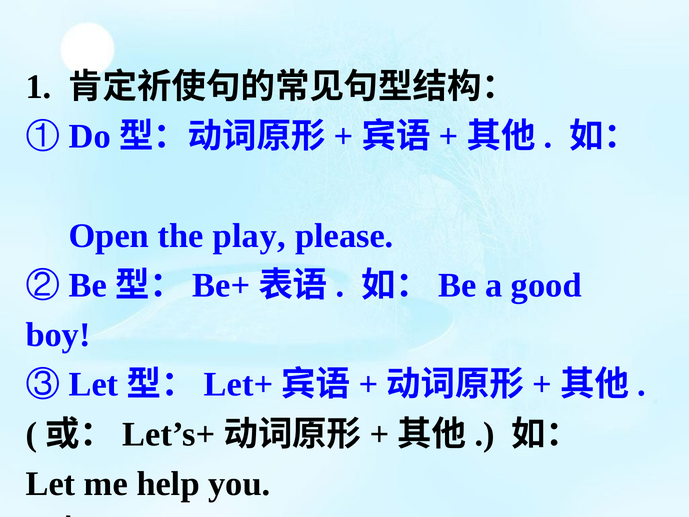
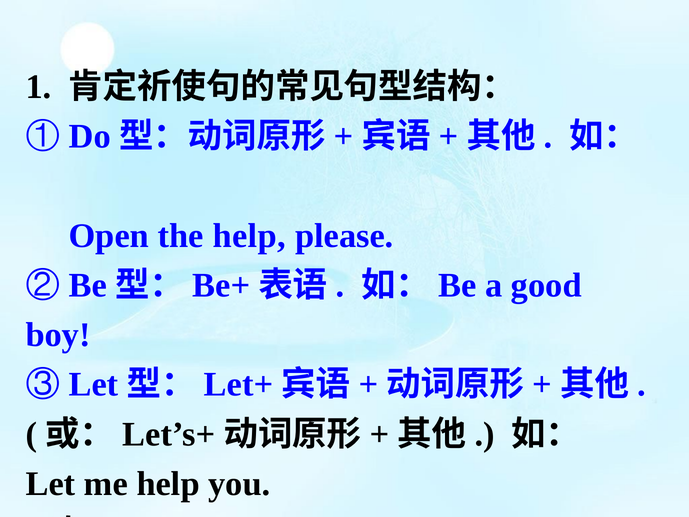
the play: play -> help (249, 236)
